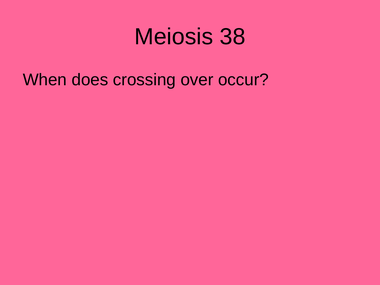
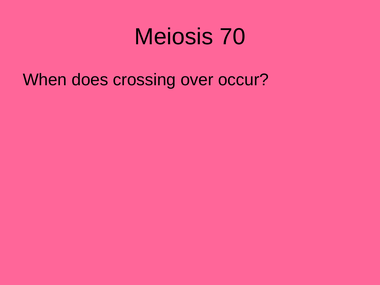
38: 38 -> 70 (232, 37)
